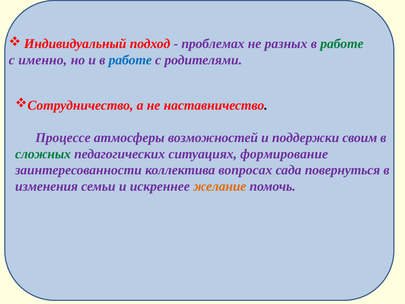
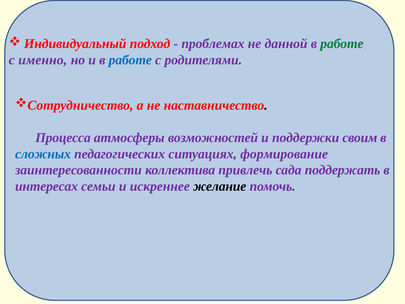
разных: разных -> данной (286, 44)
Процессе: Процессе -> Процесса (63, 138)
сложных colour: green -> blue (43, 154)
вопросах: вопросах -> привлечь (245, 170)
повернуться: повернуться -> поддержать (343, 170)
изменения: изменения -> интересах (47, 186)
желание colour: orange -> black (220, 186)
